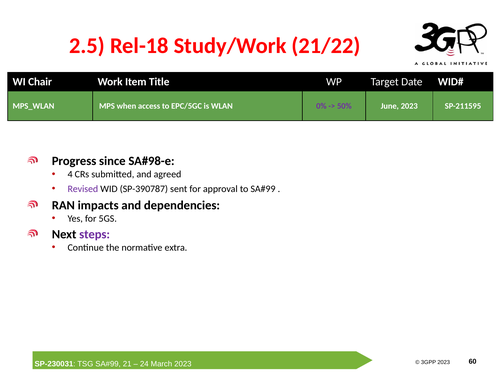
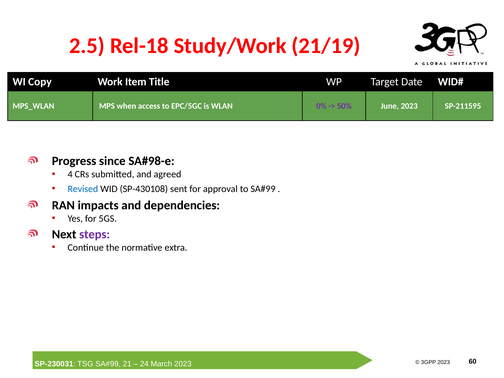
21/22: 21/22 -> 21/19 (326, 46)
Chair: Chair -> Copy (40, 82)
Revised colour: purple -> blue (83, 189)
SP-390787: SP-390787 -> SP-430108 (144, 189)
